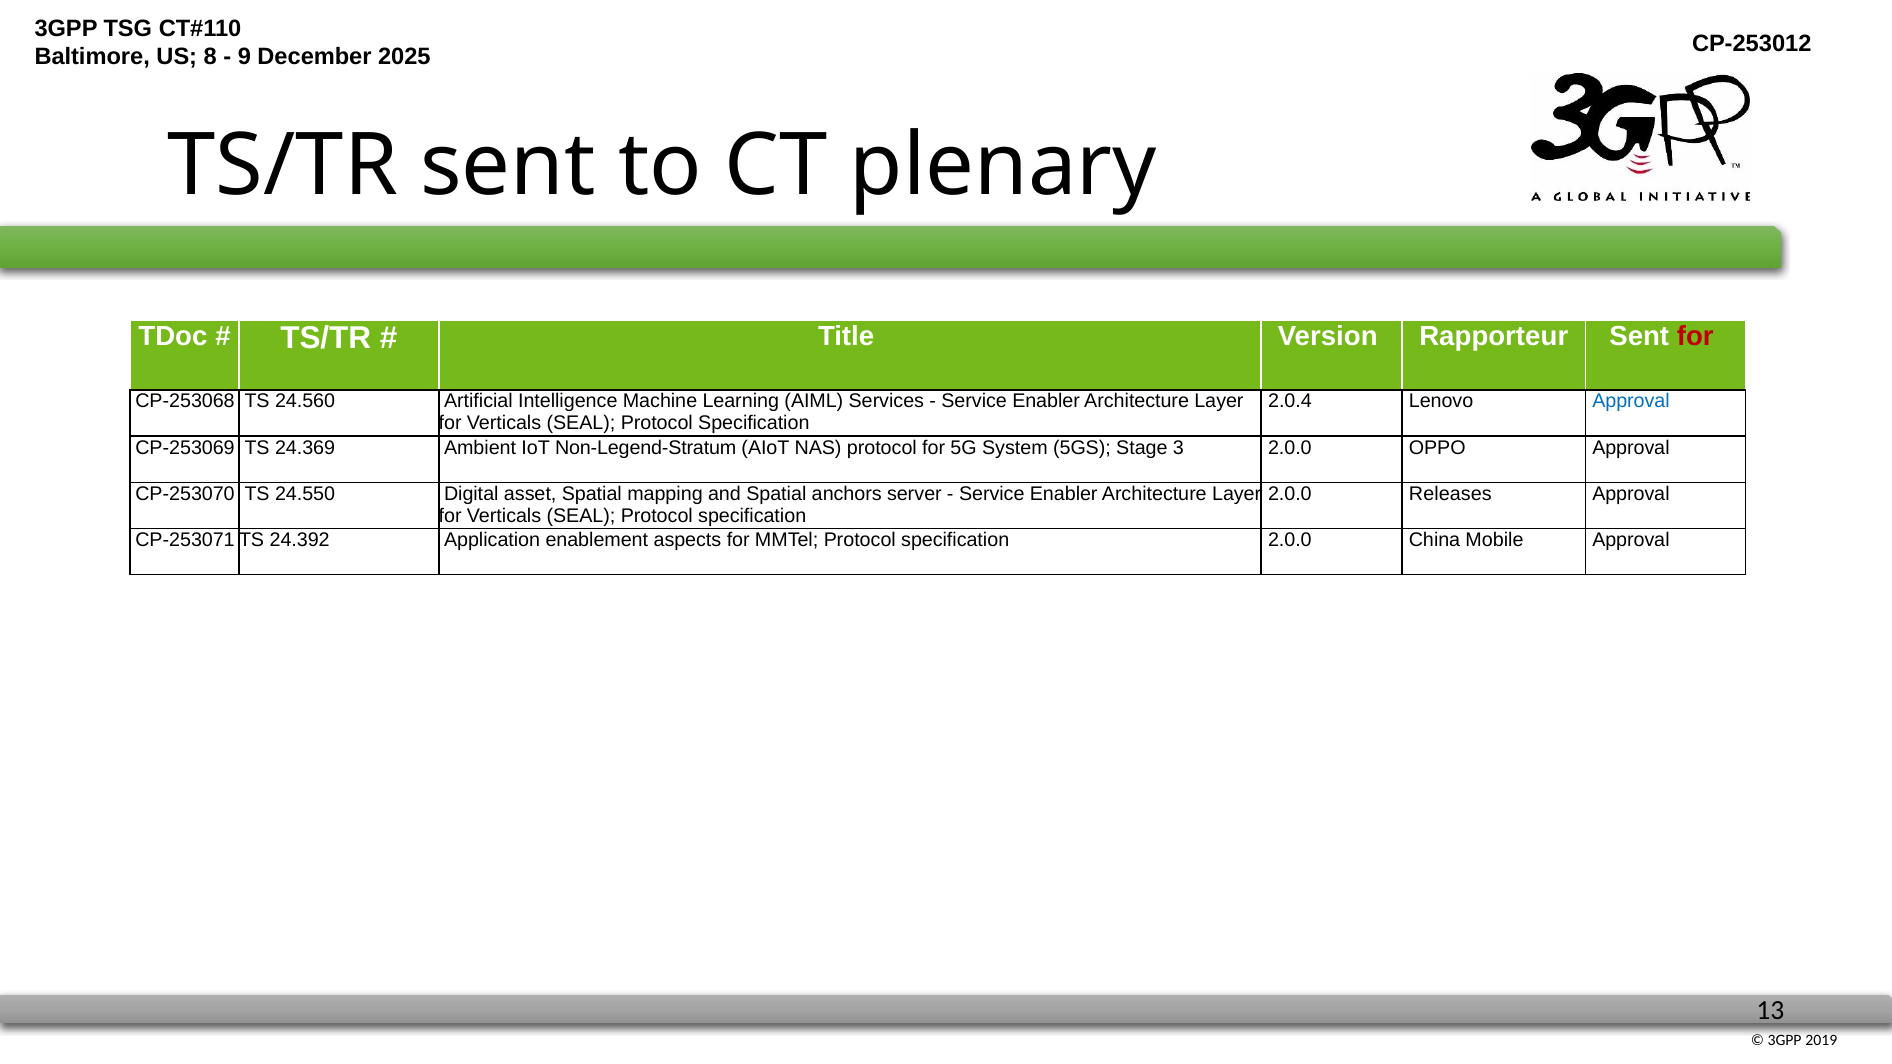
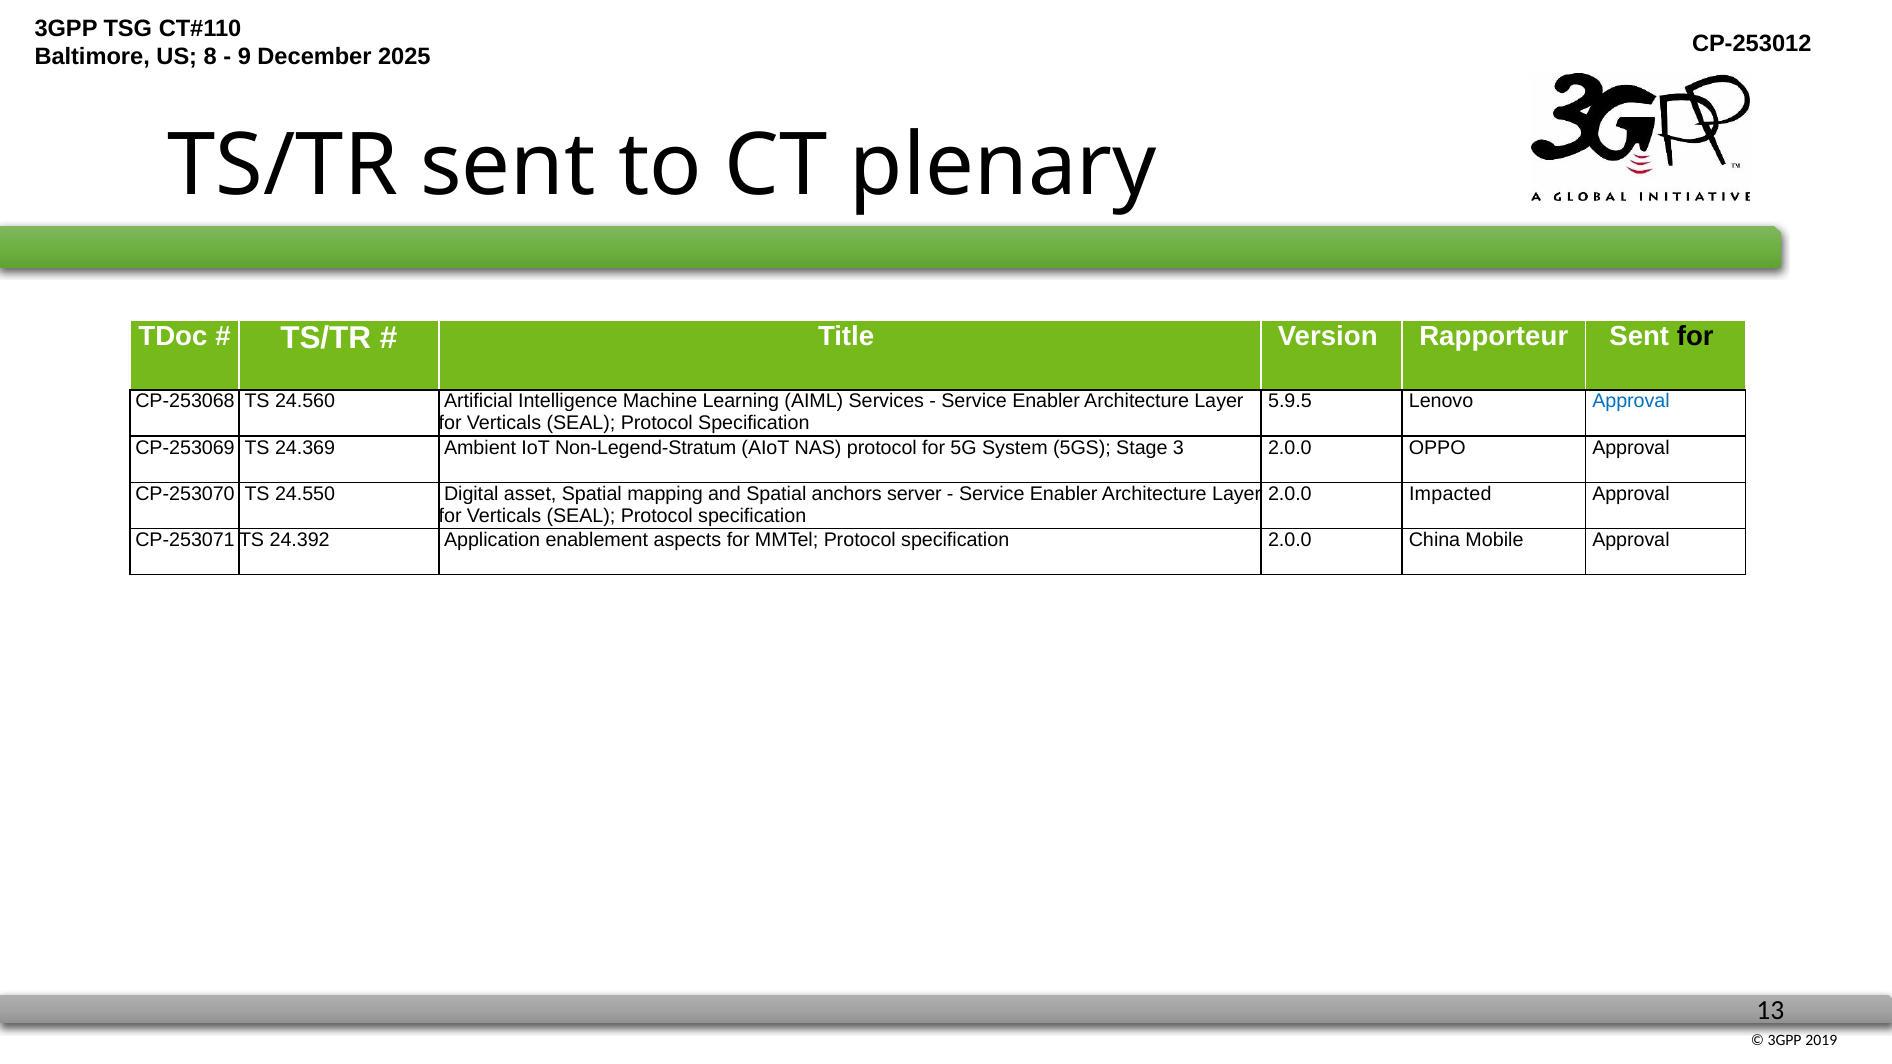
for colour: red -> black (1695, 336)
2.0.4: 2.0.4 -> 5.9.5 (1290, 402)
Releases: Releases -> Impacted (1450, 494)
